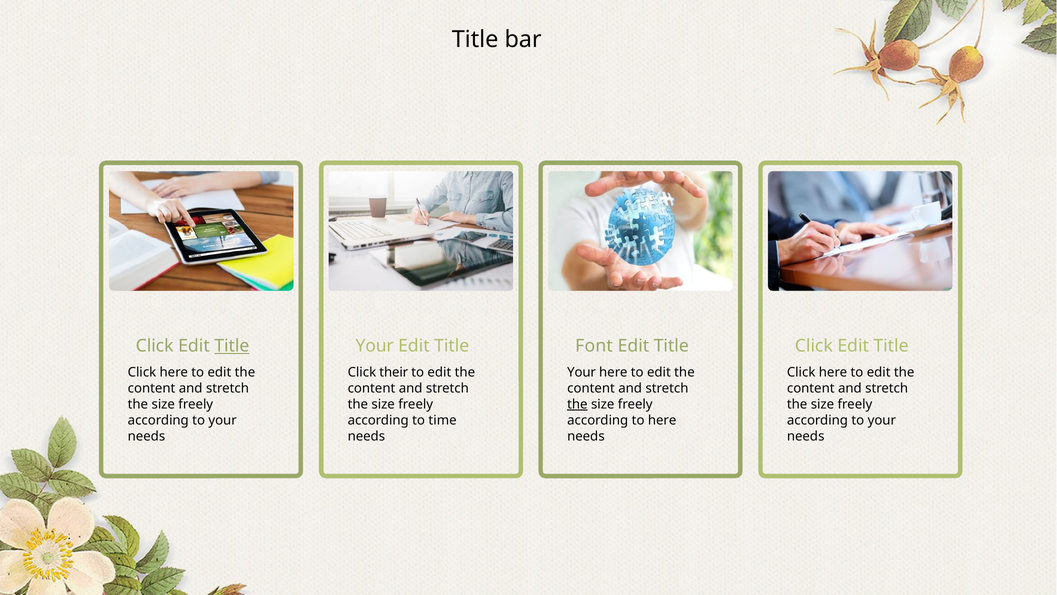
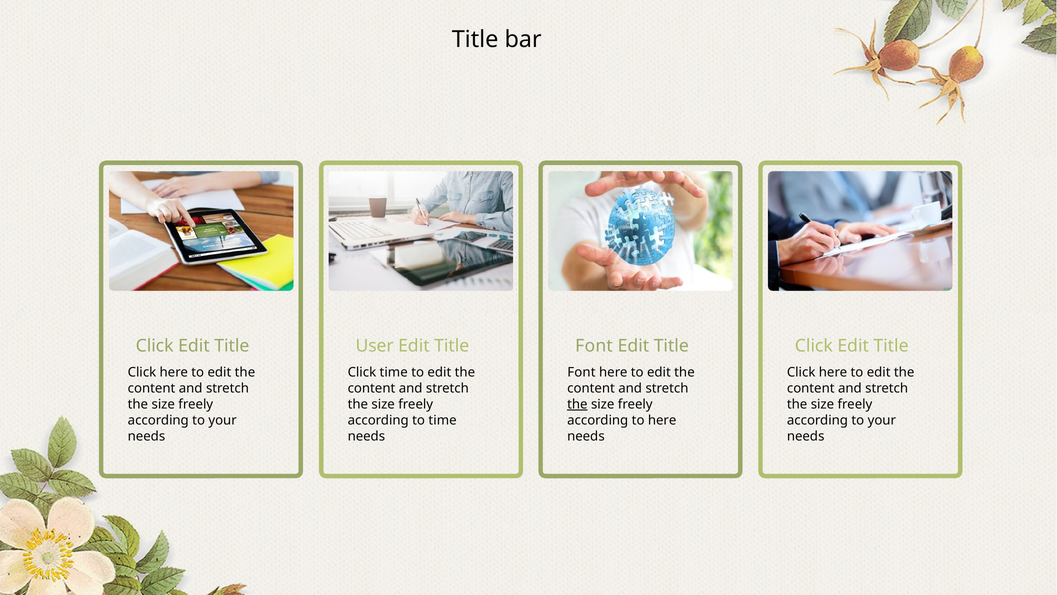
Title underline: present -> none (232, 346)
Your: Your -> User (375, 346)
Click their: their -> time (394, 372)
Your: Your -> Font (581, 372)
